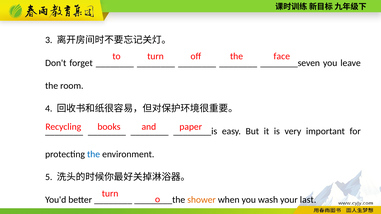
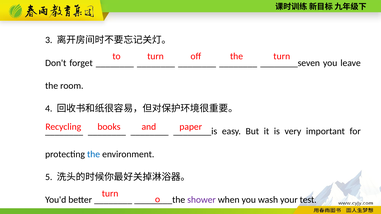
the face: face -> turn (282, 56)
shower colour: orange -> purple (202, 200)
last: last -> test (308, 200)
